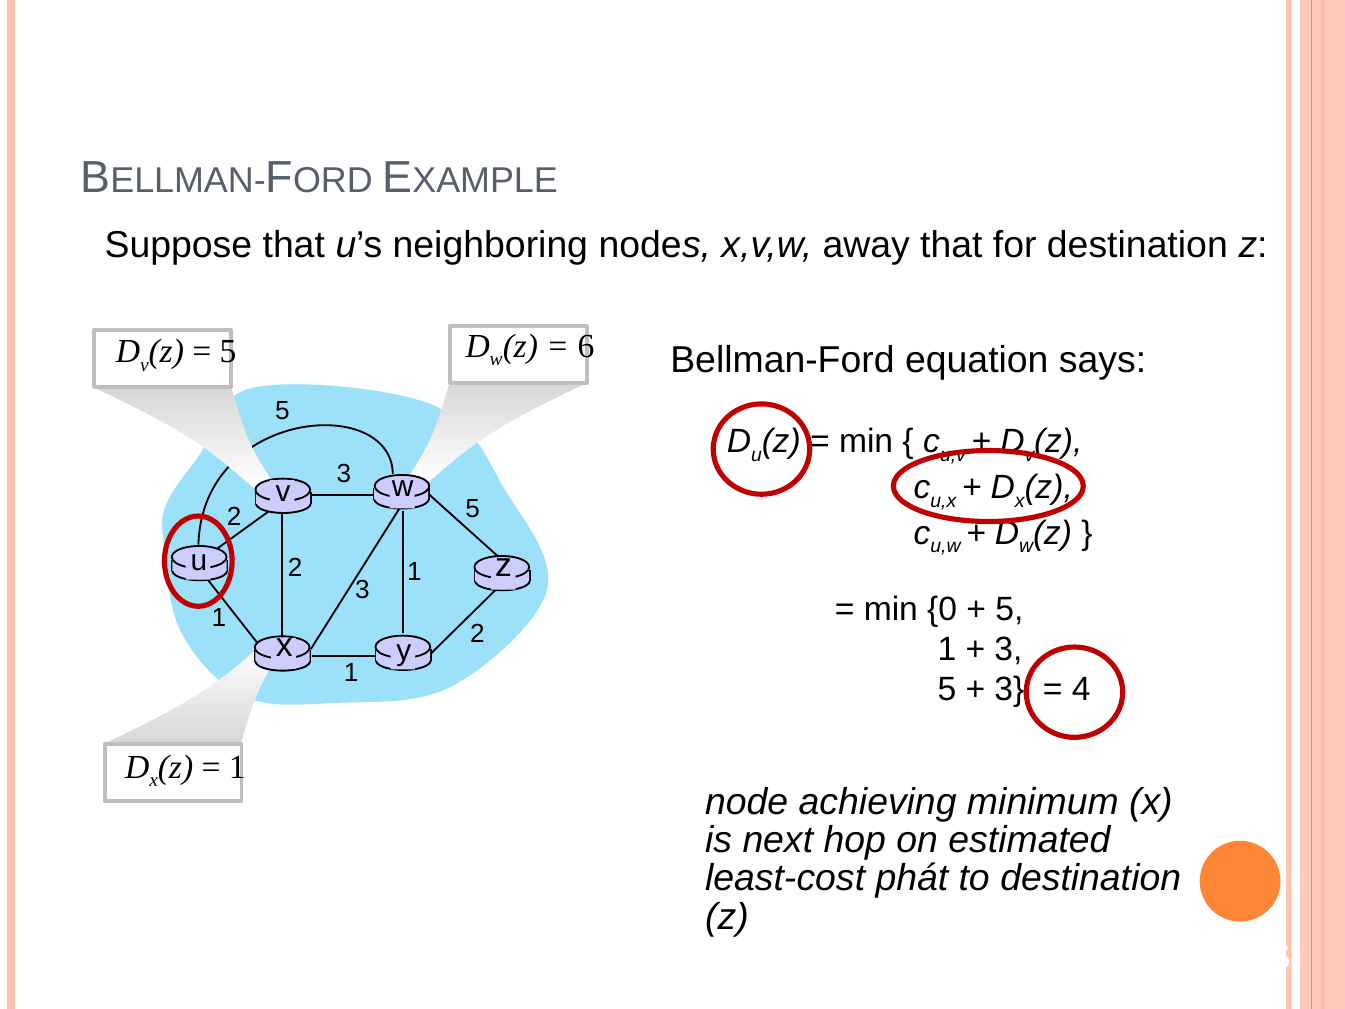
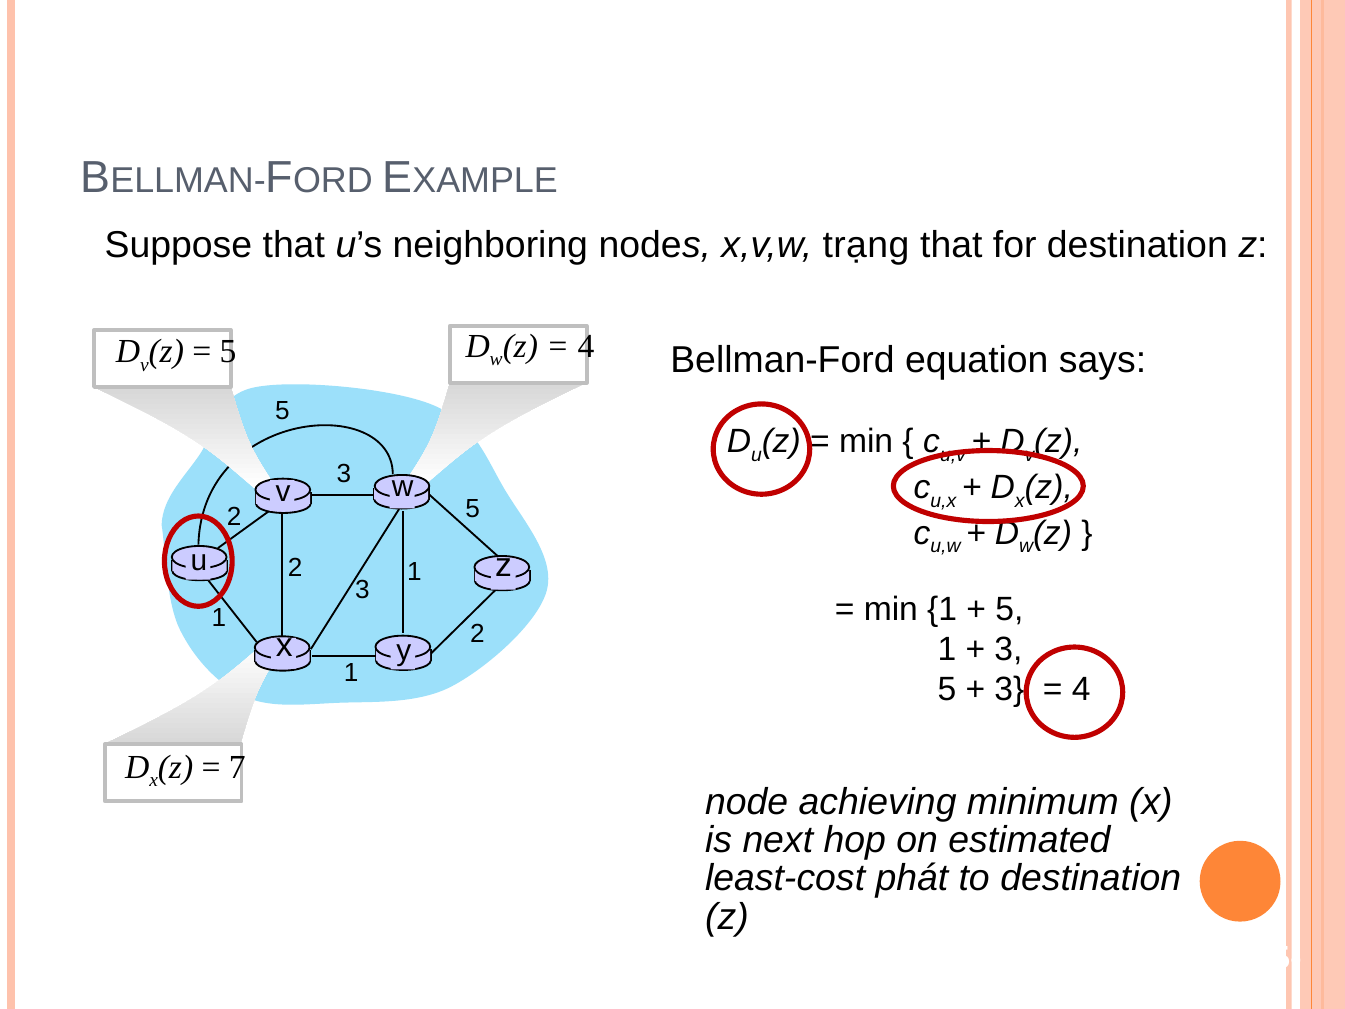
away: away -> trạng (866, 245)
6: 6 -> 4 (586, 346)
min 0: 0 -> 1 (942, 609)
1: 1 -> 7 (237, 767)
